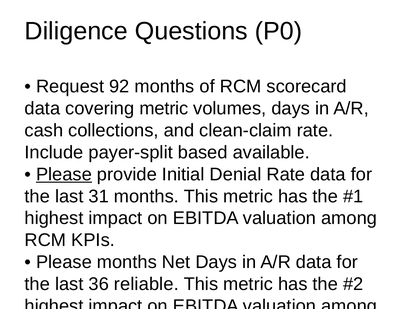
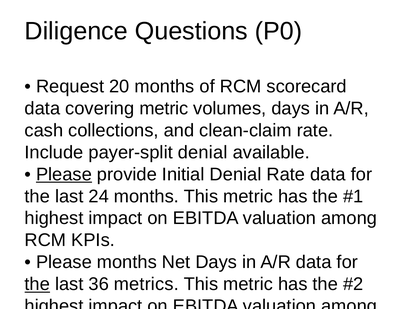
92: 92 -> 20 (119, 86)
payer-split based: based -> denial (203, 152)
31: 31 -> 24 (99, 196)
the underline: none -> present (37, 284)
reliable: reliable -> metrics (146, 284)
